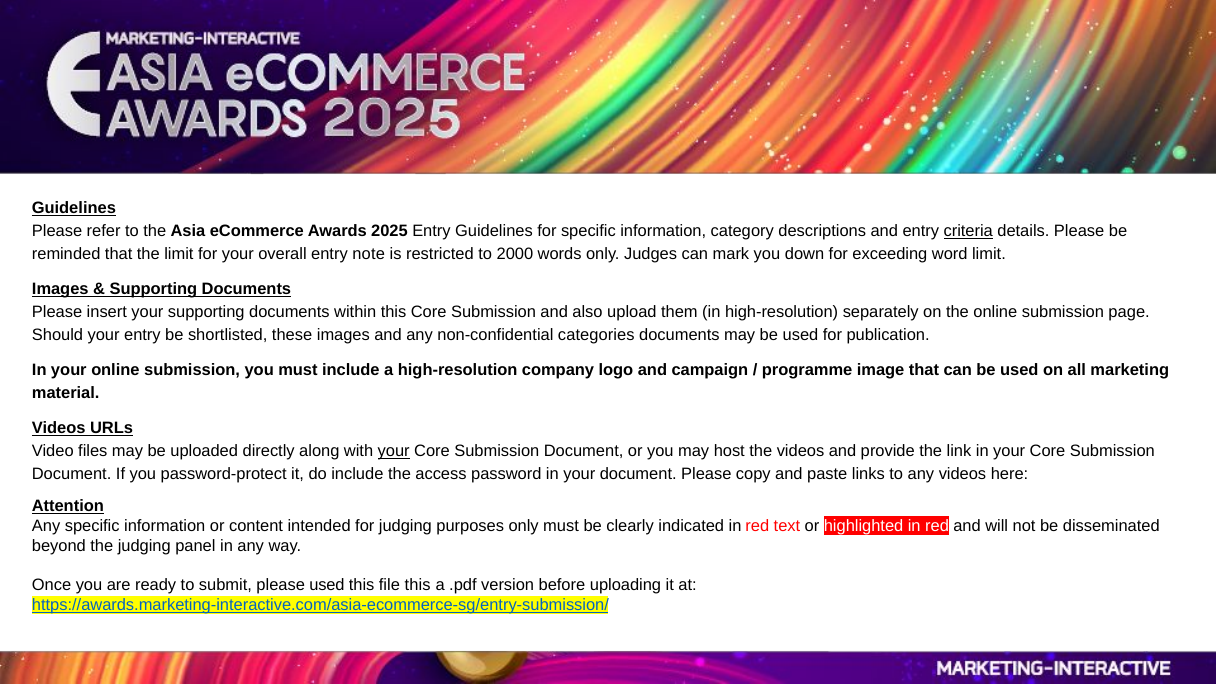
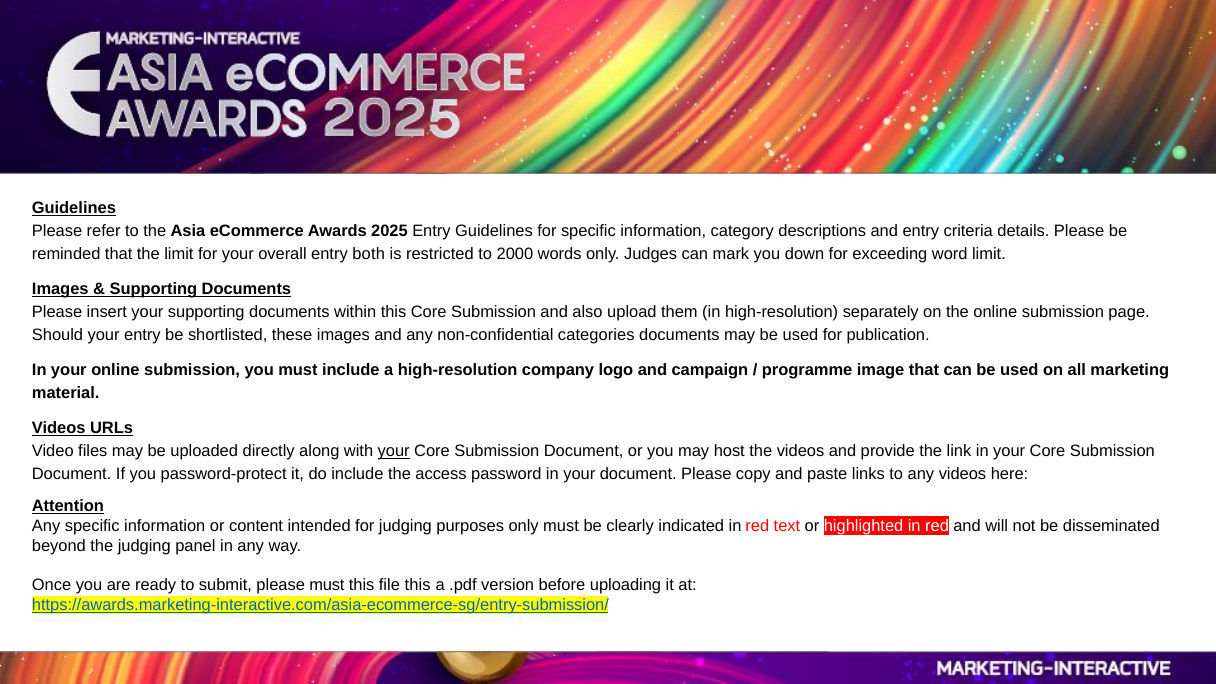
criteria underline: present -> none (968, 231)
note: note -> both (369, 254)
please used: used -> must (327, 585)
